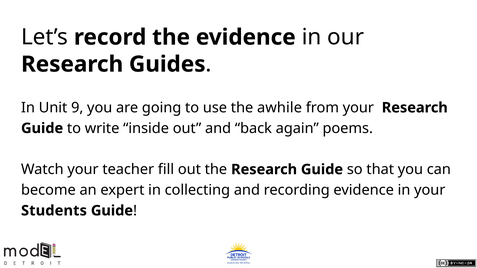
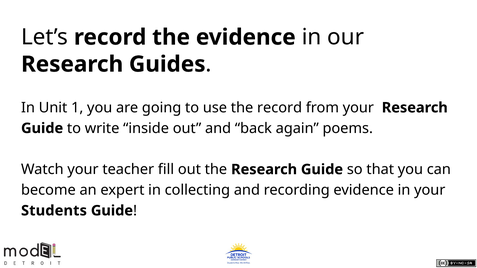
9: 9 -> 1 (77, 108)
the awhile: awhile -> record (280, 108)
